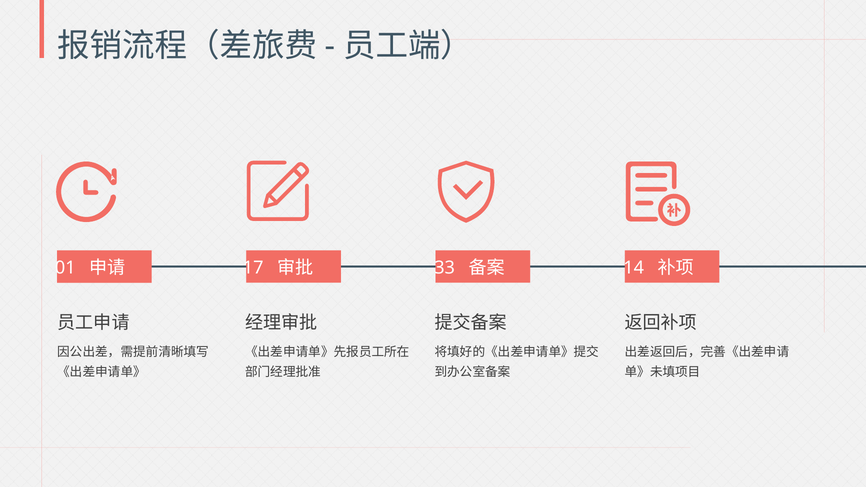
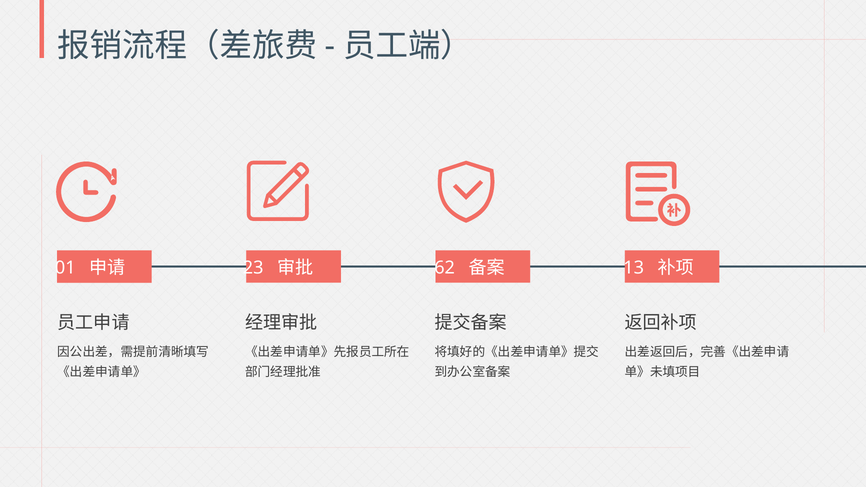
17: 17 -> 23 (253, 268)
33: 33 -> 62 (445, 268)
14: 14 -> 13 (634, 268)
